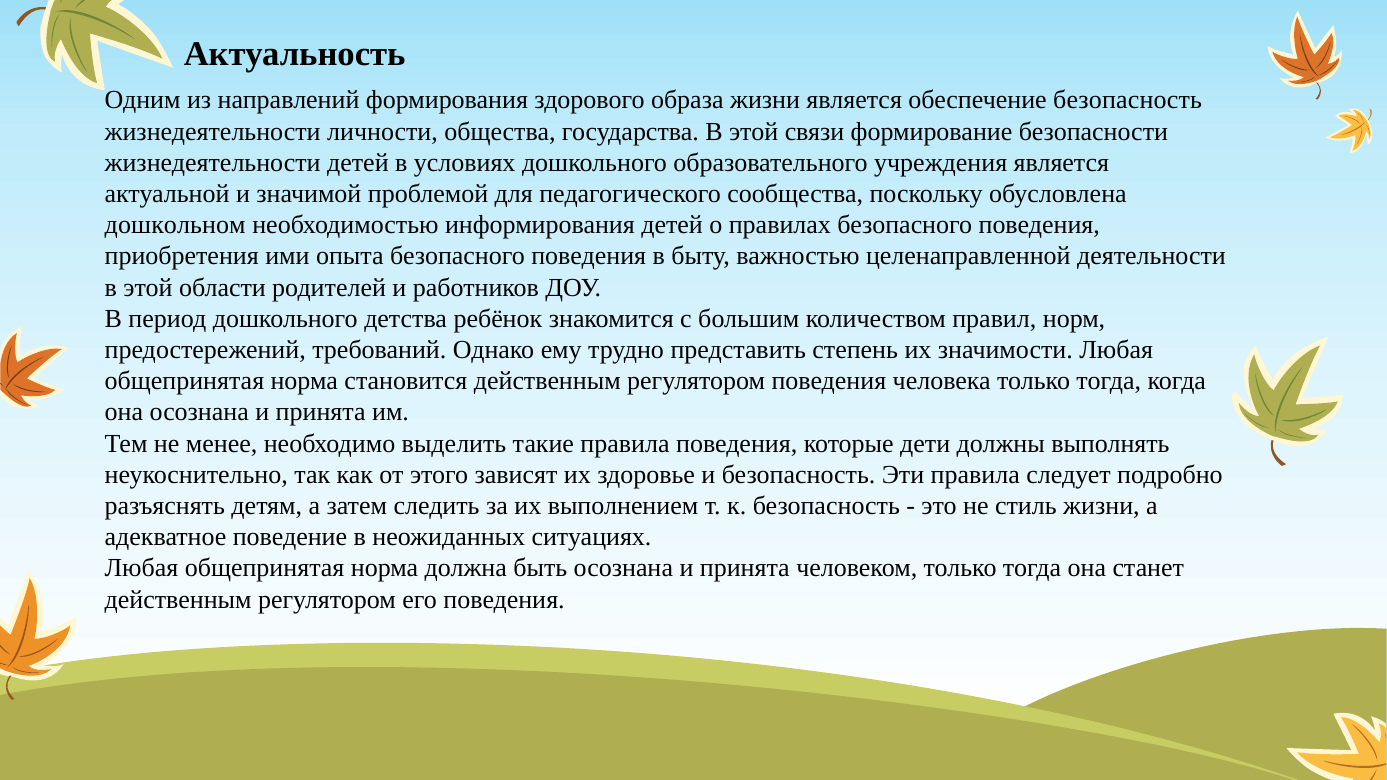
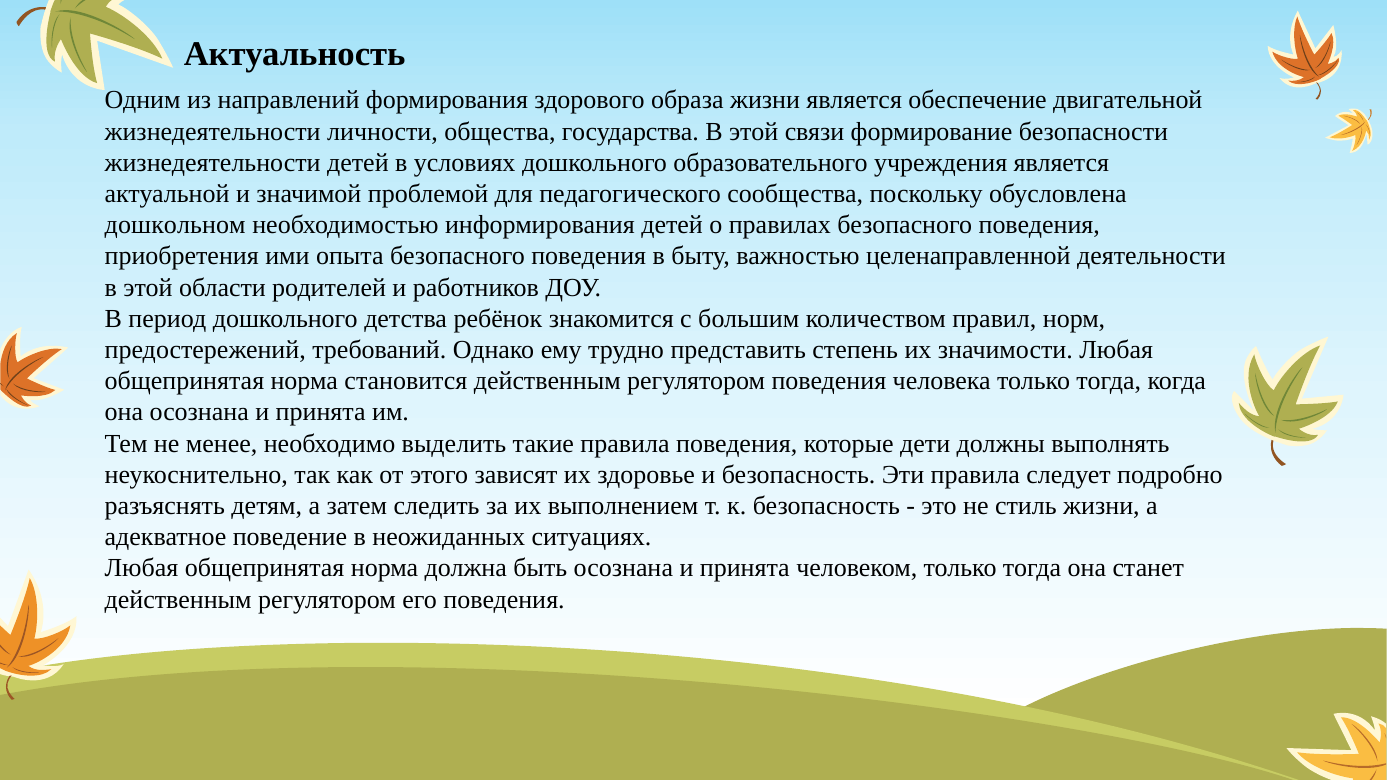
обеспечение безопасность: безопасность -> двигательной (1128, 100)
